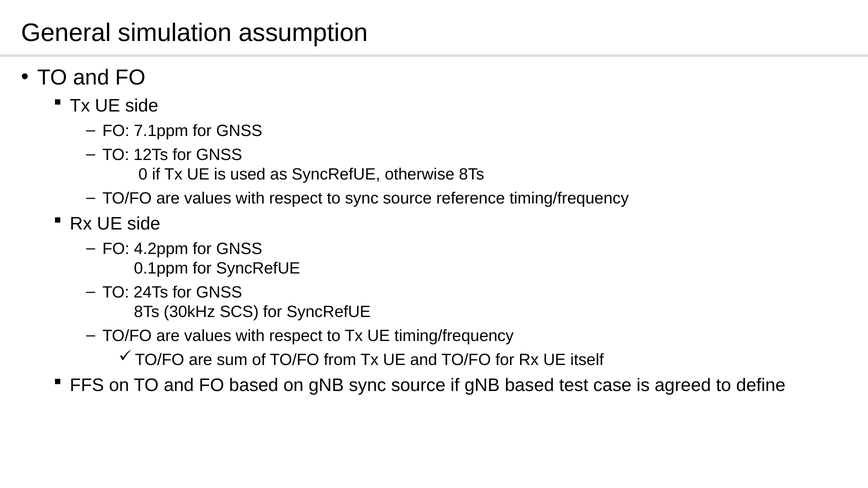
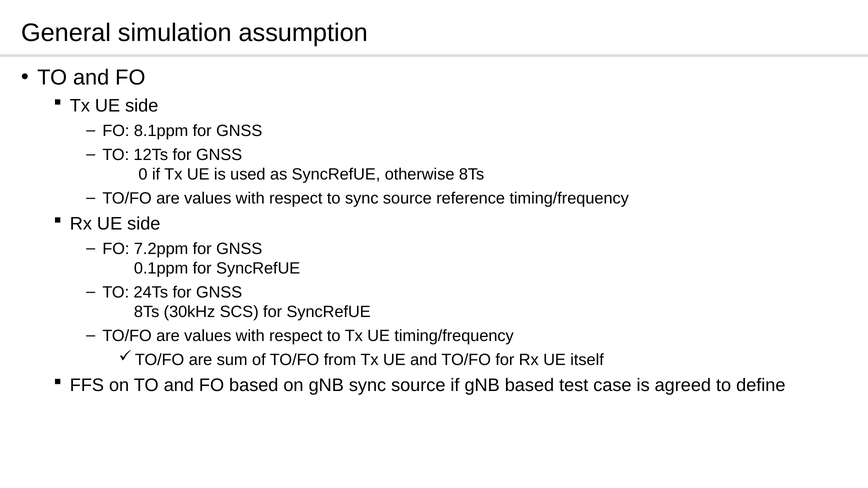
7.1ppm: 7.1ppm -> 8.1ppm (161, 131)
4.2ppm: 4.2ppm -> 7.2ppm (161, 249)
